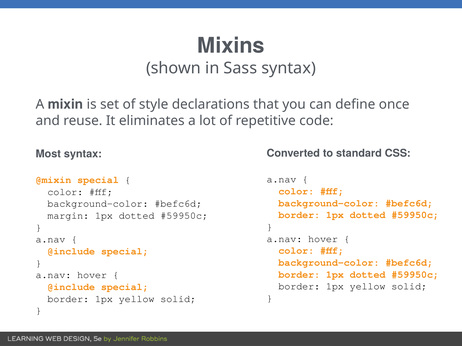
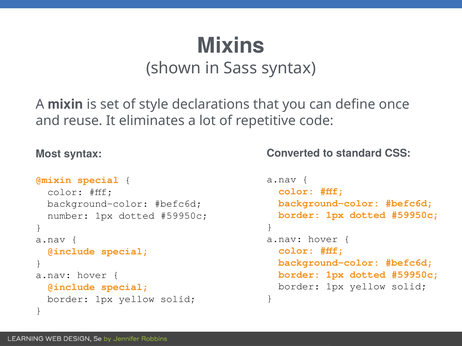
margin: margin -> number (68, 216)
